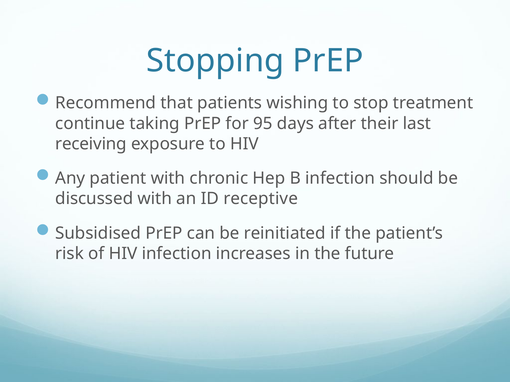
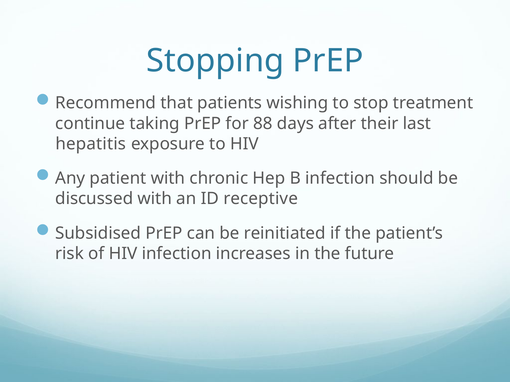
95: 95 -> 88 (263, 124)
receiving: receiving -> hepatitis (91, 144)
